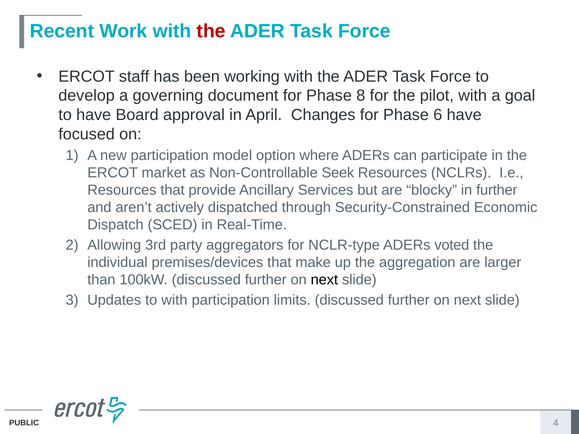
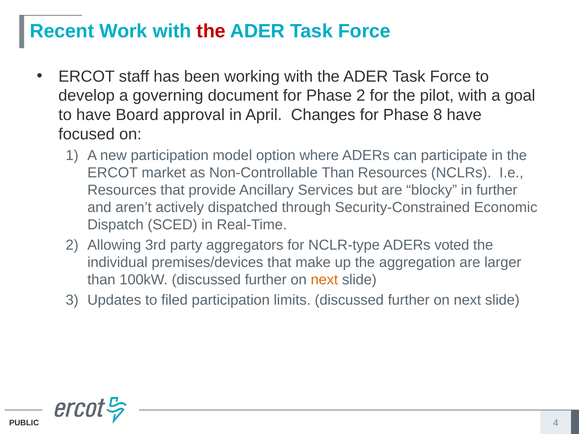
Phase 8: 8 -> 2 (361, 96)
6: 6 -> 8 (438, 115)
Non-Controllable Seek: Seek -> Than (338, 173)
next colour: black -> orange (324, 280)
to with: with -> filed (175, 300)
